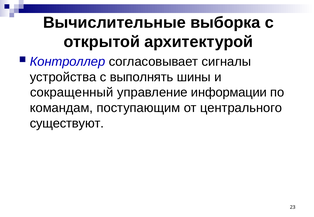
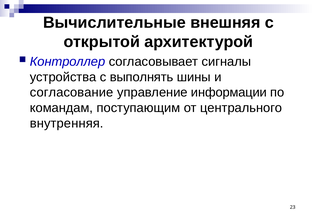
выборка: выборка -> внешняя (225, 23)
сокращенный: сокращенный -> согласование (72, 93)
существуют: существуют -> внутренняя (67, 124)
